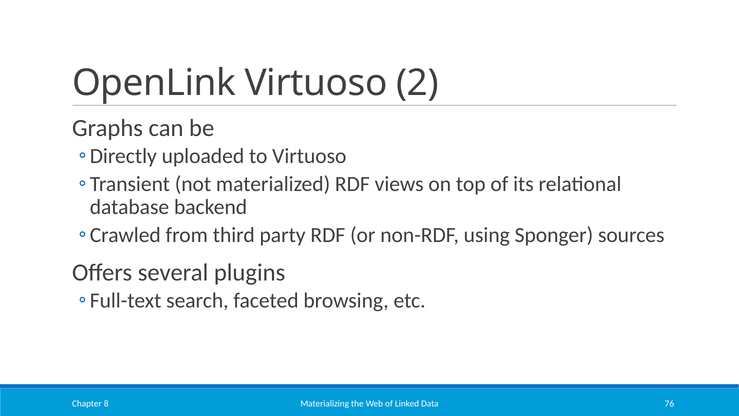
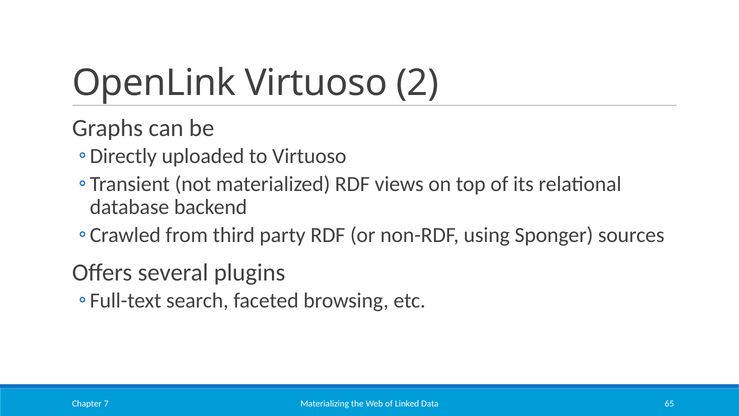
76: 76 -> 65 (669, 403)
8: 8 -> 7 (106, 403)
